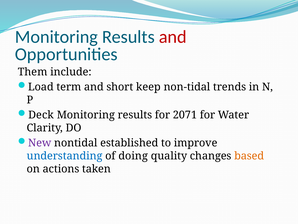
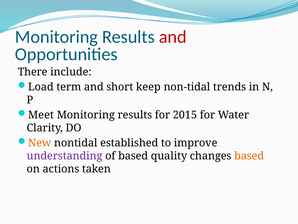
Them: Them -> There (33, 72)
Deck: Deck -> Meet (41, 115)
2071: 2071 -> 2015 (185, 115)
New colour: purple -> orange (40, 143)
understanding colour: blue -> purple (65, 156)
of doing: doing -> based (133, 156)
